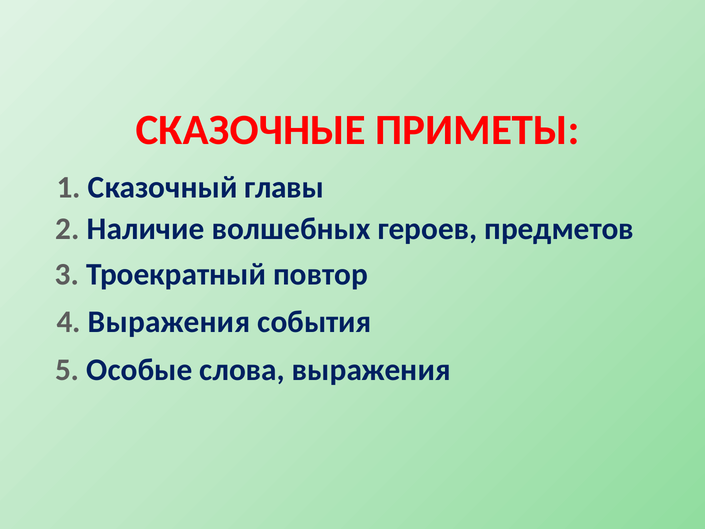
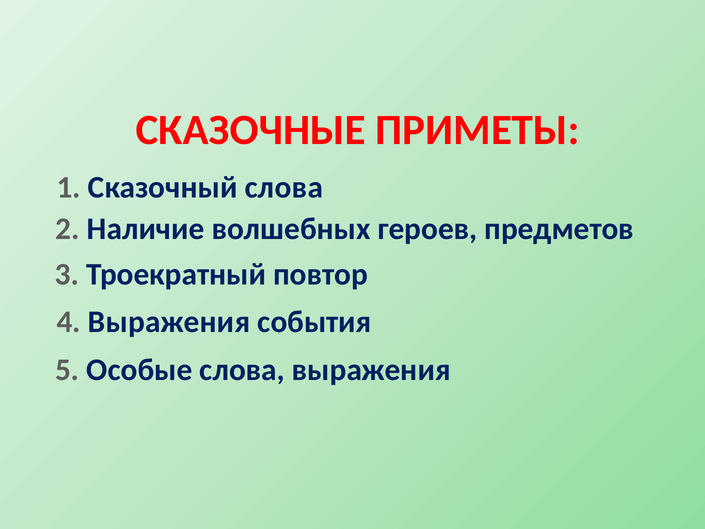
Сказочный главы: главы -> слова (284, 187)
